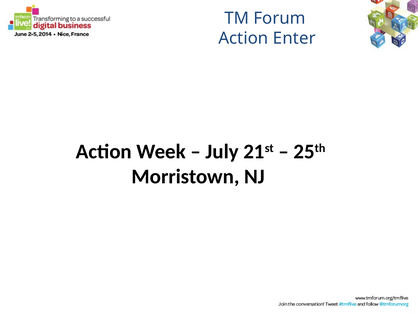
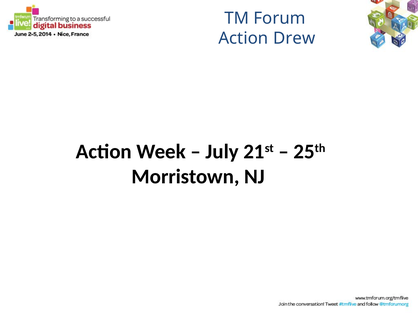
Enter: Enter -> Drew (294, 38)
